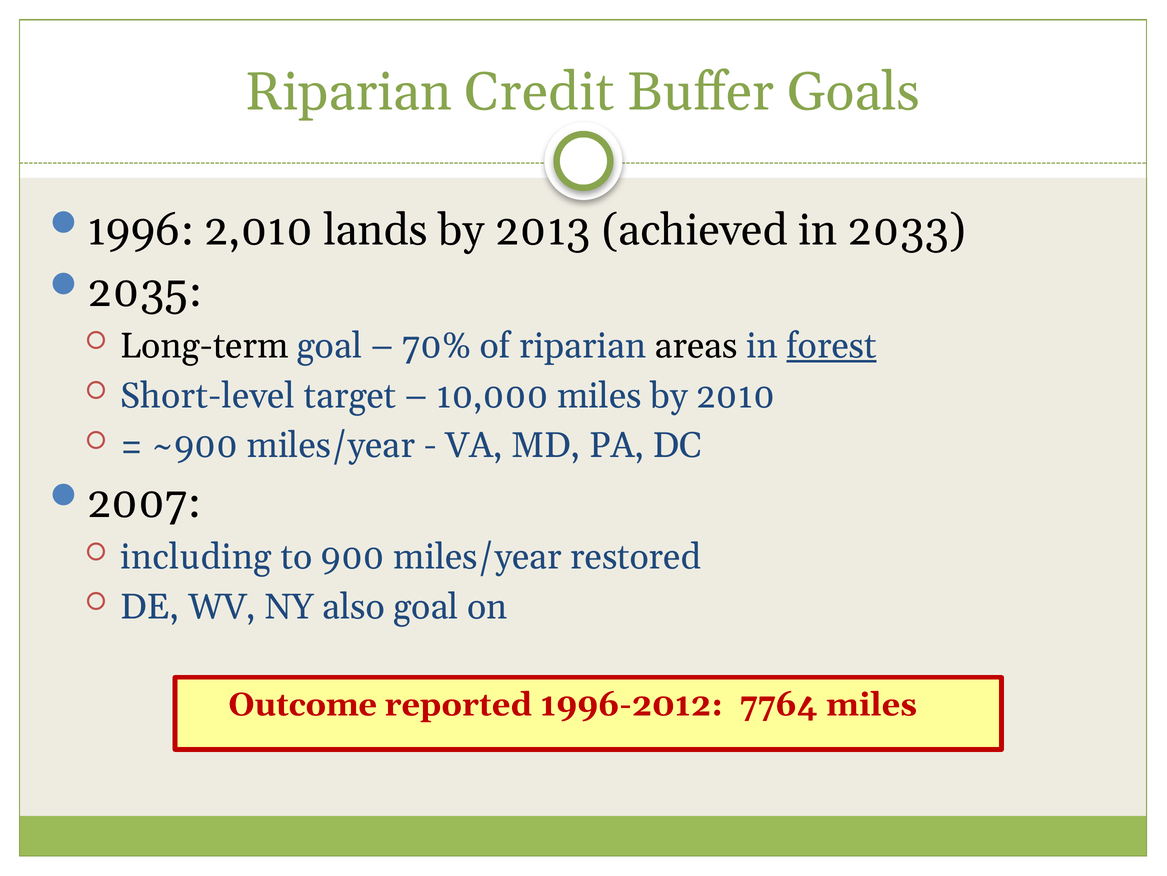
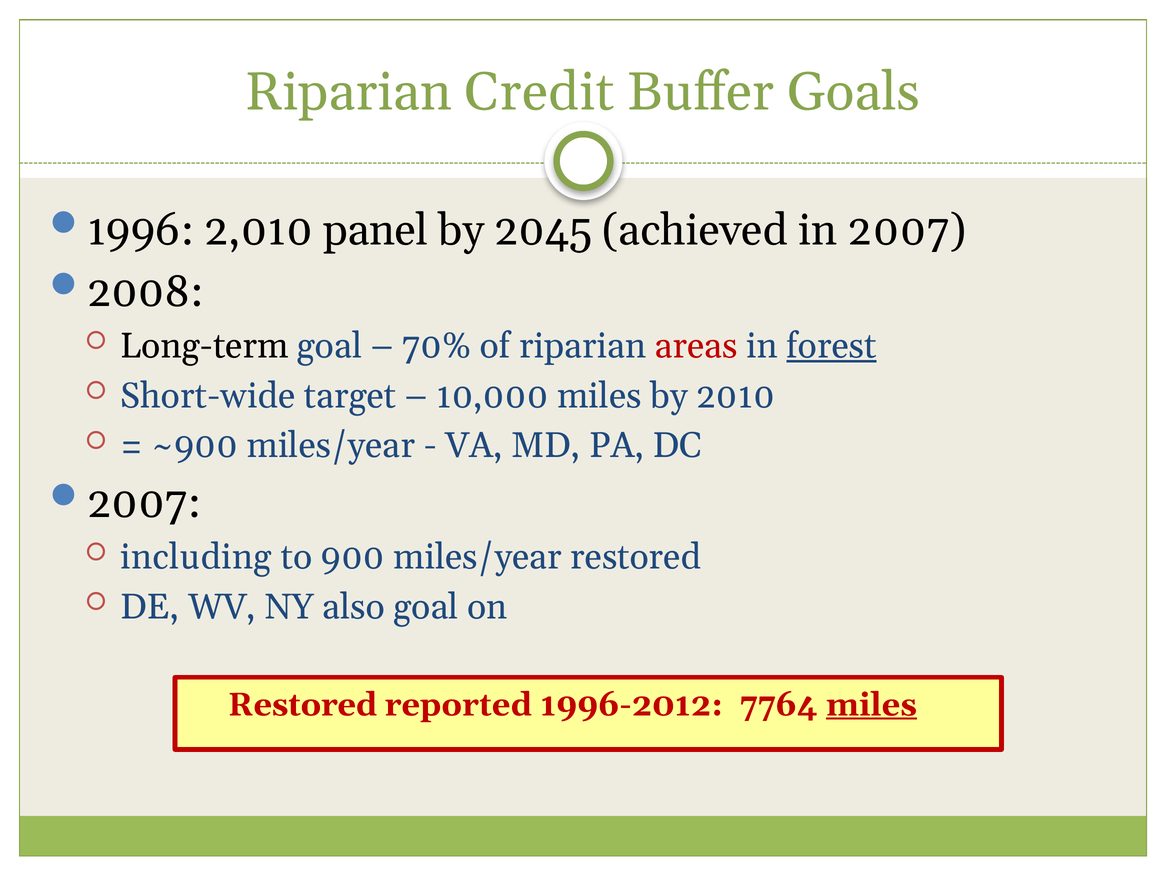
lands: lands -> panel (376, 230)
2013: 2013 -> 2045 (543, 230)
in 2033: 2033 -> 2007 (907, 230)
2035: 2035 -> 2008 (145, 291)
areas colour: black -> red (696, 346)
Short-level: Short-level -> Short-wide (208, 395)
Outcome: Outcome -> Restored (303, 704)
miles underline: none -> present (871, 704)
